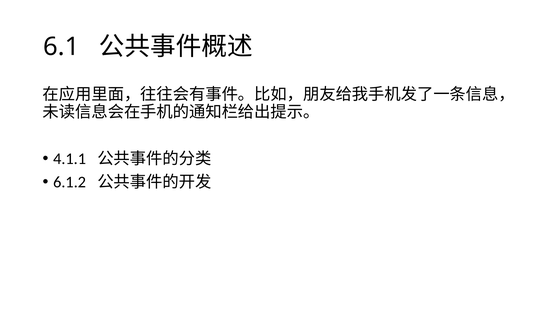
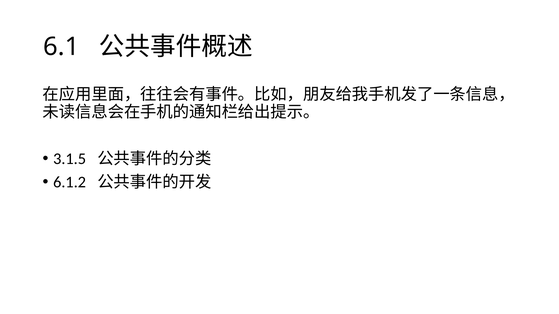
4.1.1: 4.1.1 -> 3.1.5 (70, 159)
